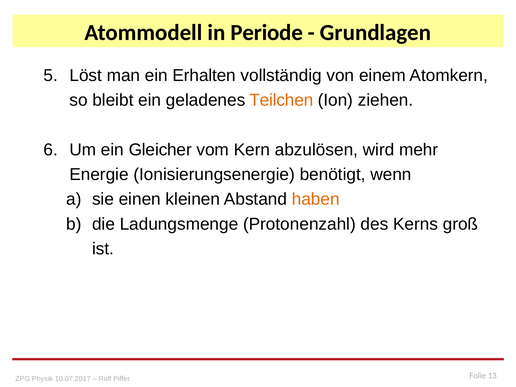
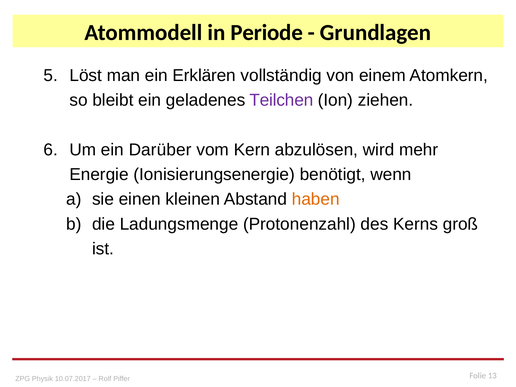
Erhalten: Erhalten -> Erklären (204, 75)
Teilchen colour: orange -> purple (281, 100)
Gleicher: Gleicher -> Darüber (160, 150)
